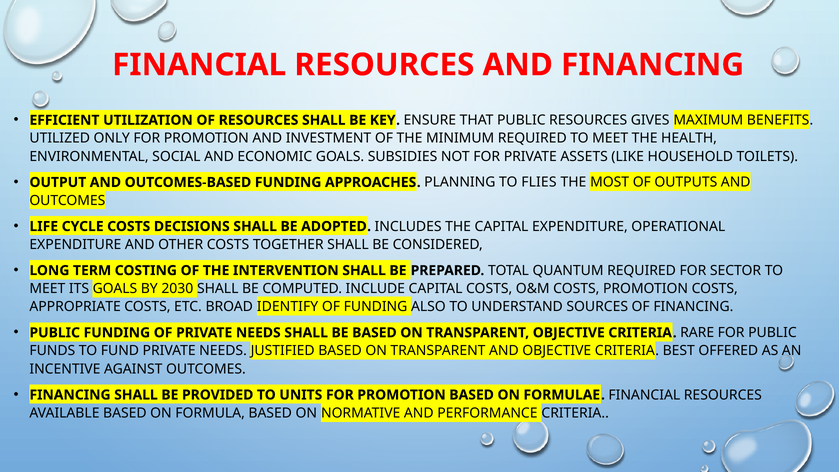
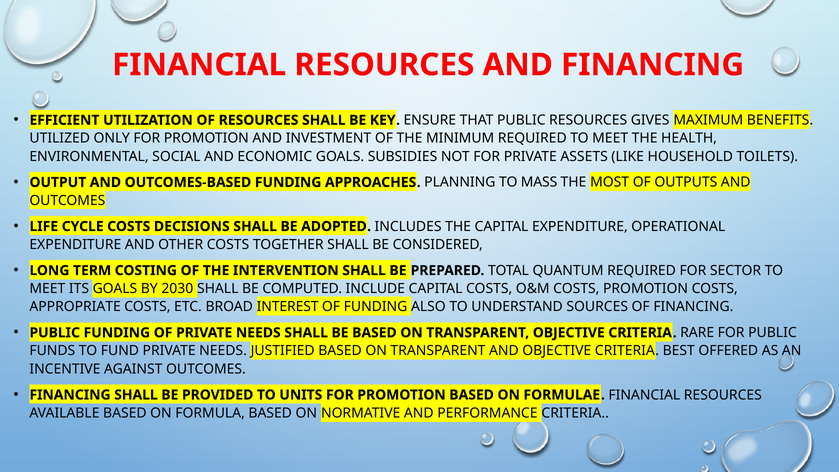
FLIES: FLIES -> MASS (539, 182)
IDENTIFY: IDENTIFY -> INTEREST (288, 307)
